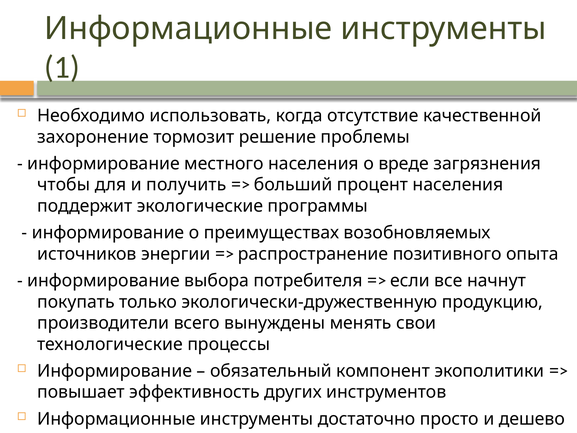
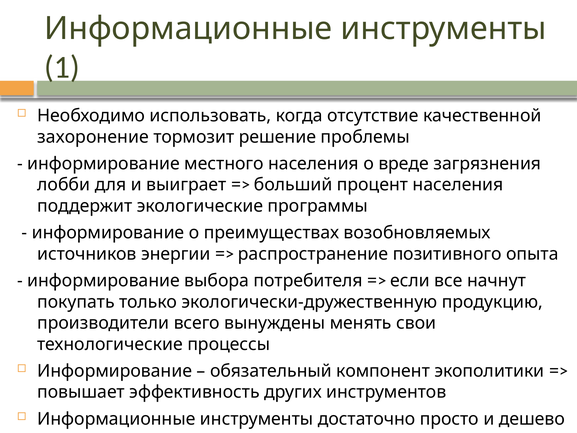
чтобы: чтобы -> лобби (64, 185)
получить: получить -> выиграет (186, 185)
